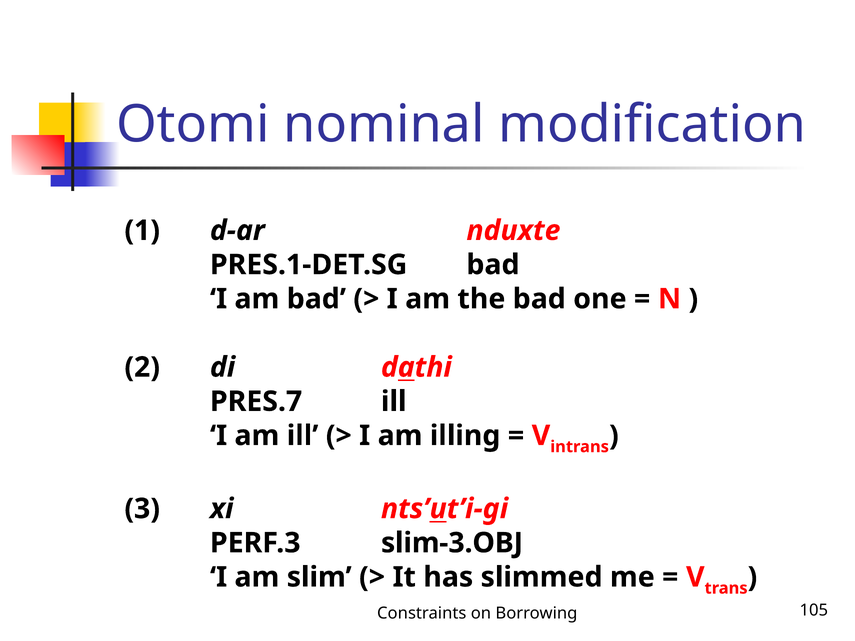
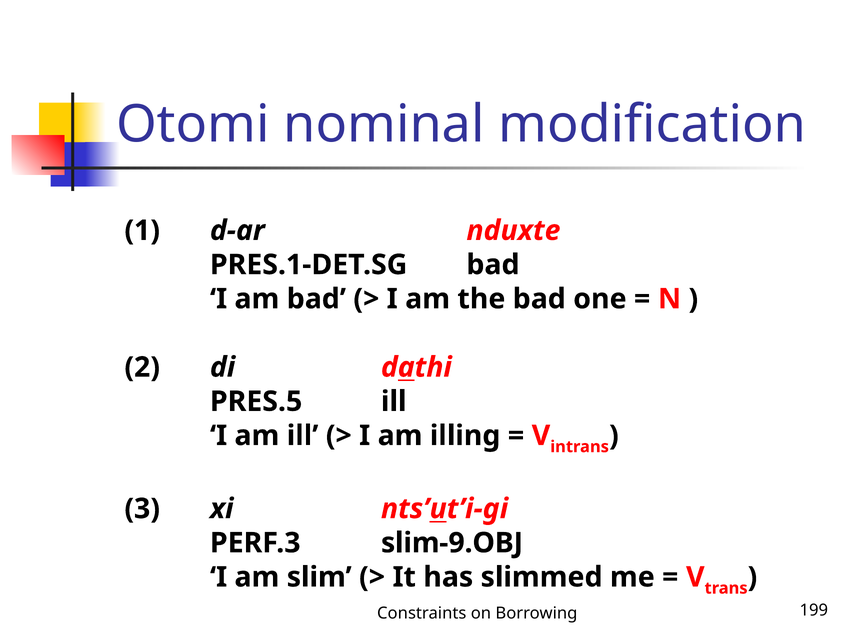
PRES.7: PRES.7 -> PRES.5 (256, 402)
slim-3.OBJ: slim-3.OBJ -> slim-9.OBJ (452, 543)
105: 105 -> 199 (814, 611)
